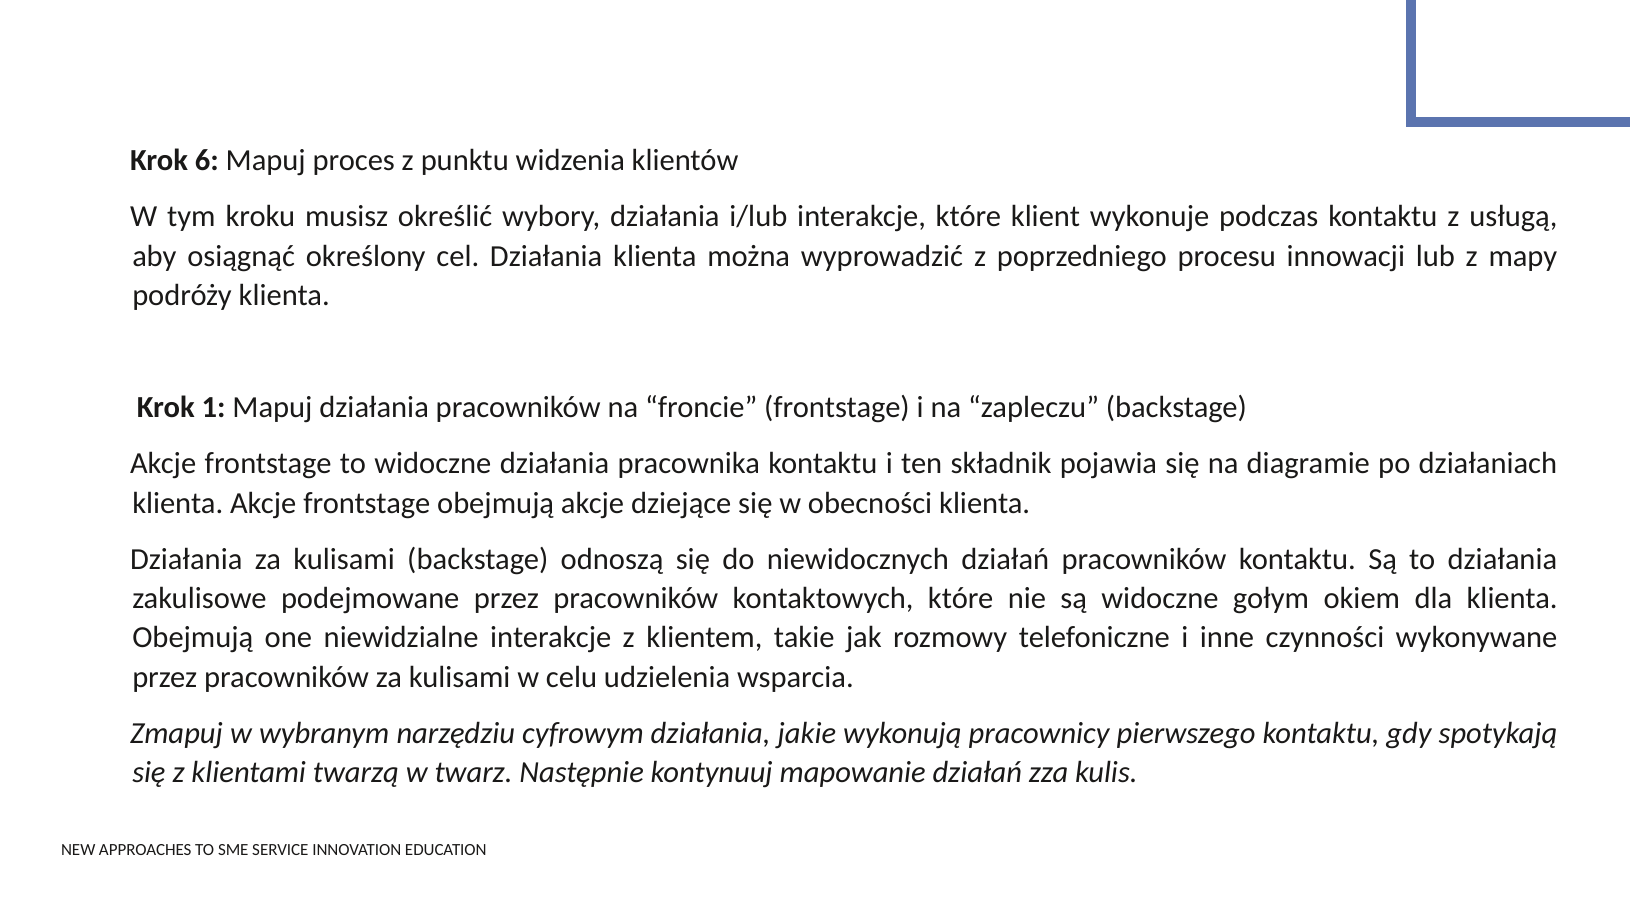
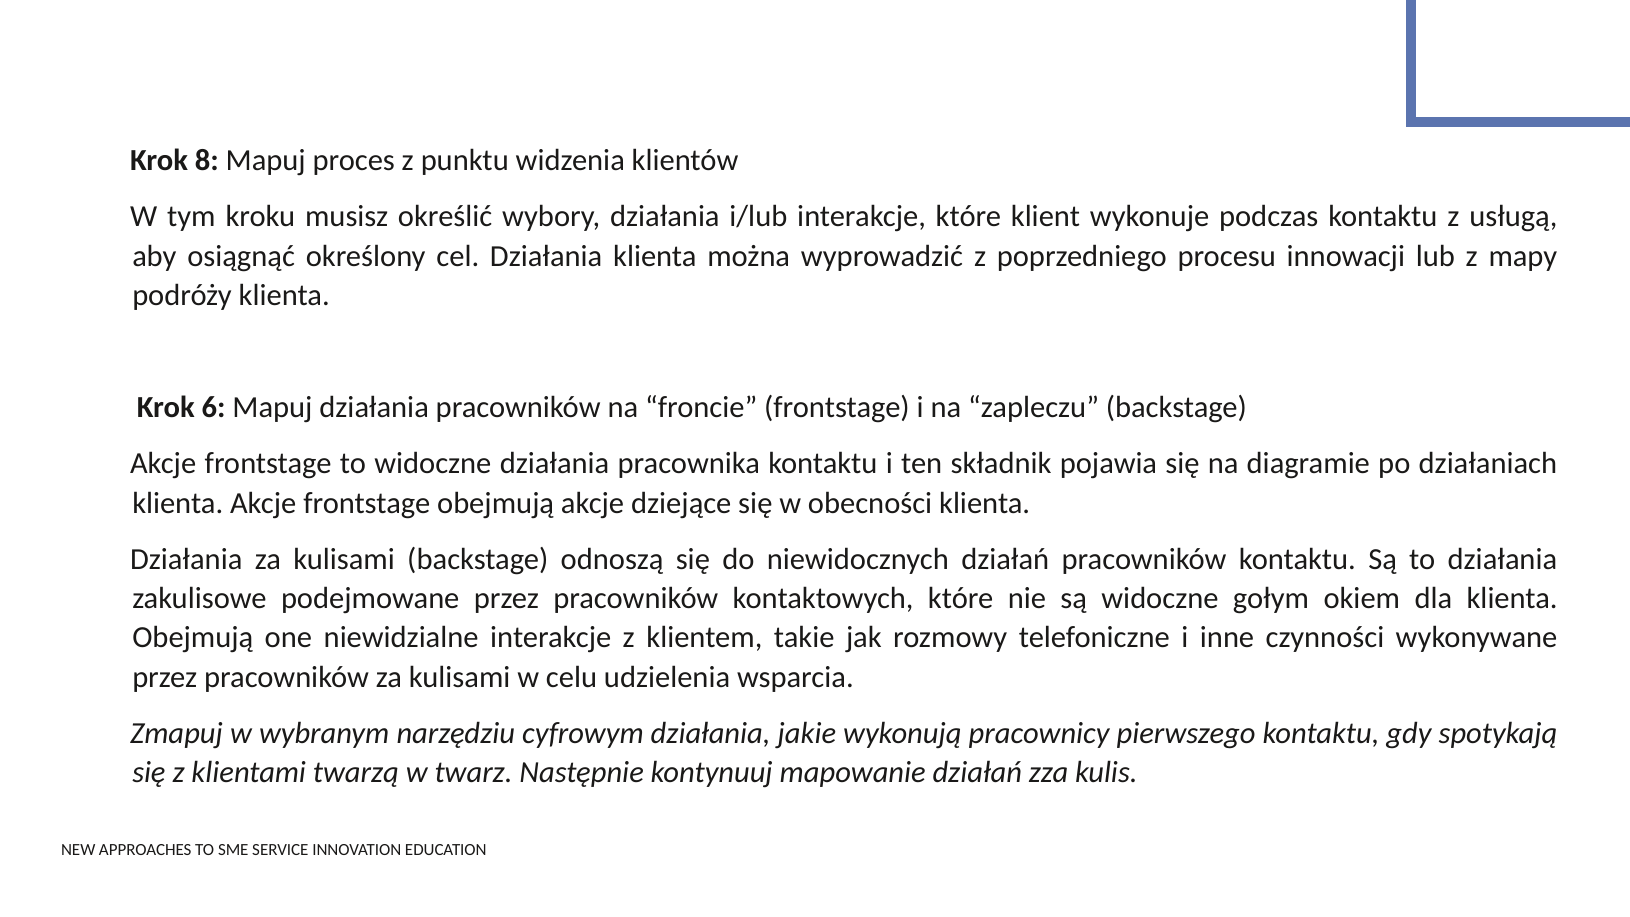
6: 6 -> 8 (207, 160)
1: 1 -> 6 (214, 408)
